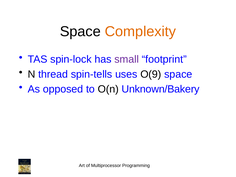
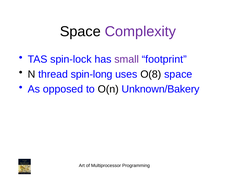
Complexity colour: orange -> purple (140, 31)
spin-tells: spin-tells -> spin-long (92, 74)
O(9: O(9 -> O(8 (151, 74)
